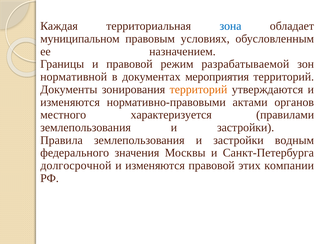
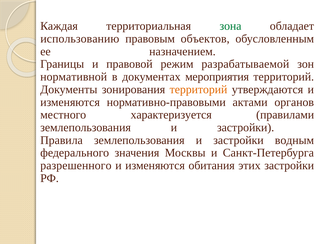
зона colour: blue -> green (230, 26)
муниципальном: муниципальном -> использованию (80, 39)
условиях: условиях -> объектов (205, 39)
долгосрочной: долгосрочной -> разрешенного (76, 165)
изменяются правовой: правовой -> обитания (212, 165)
этих компании: компании -> застройки (289, 165)
